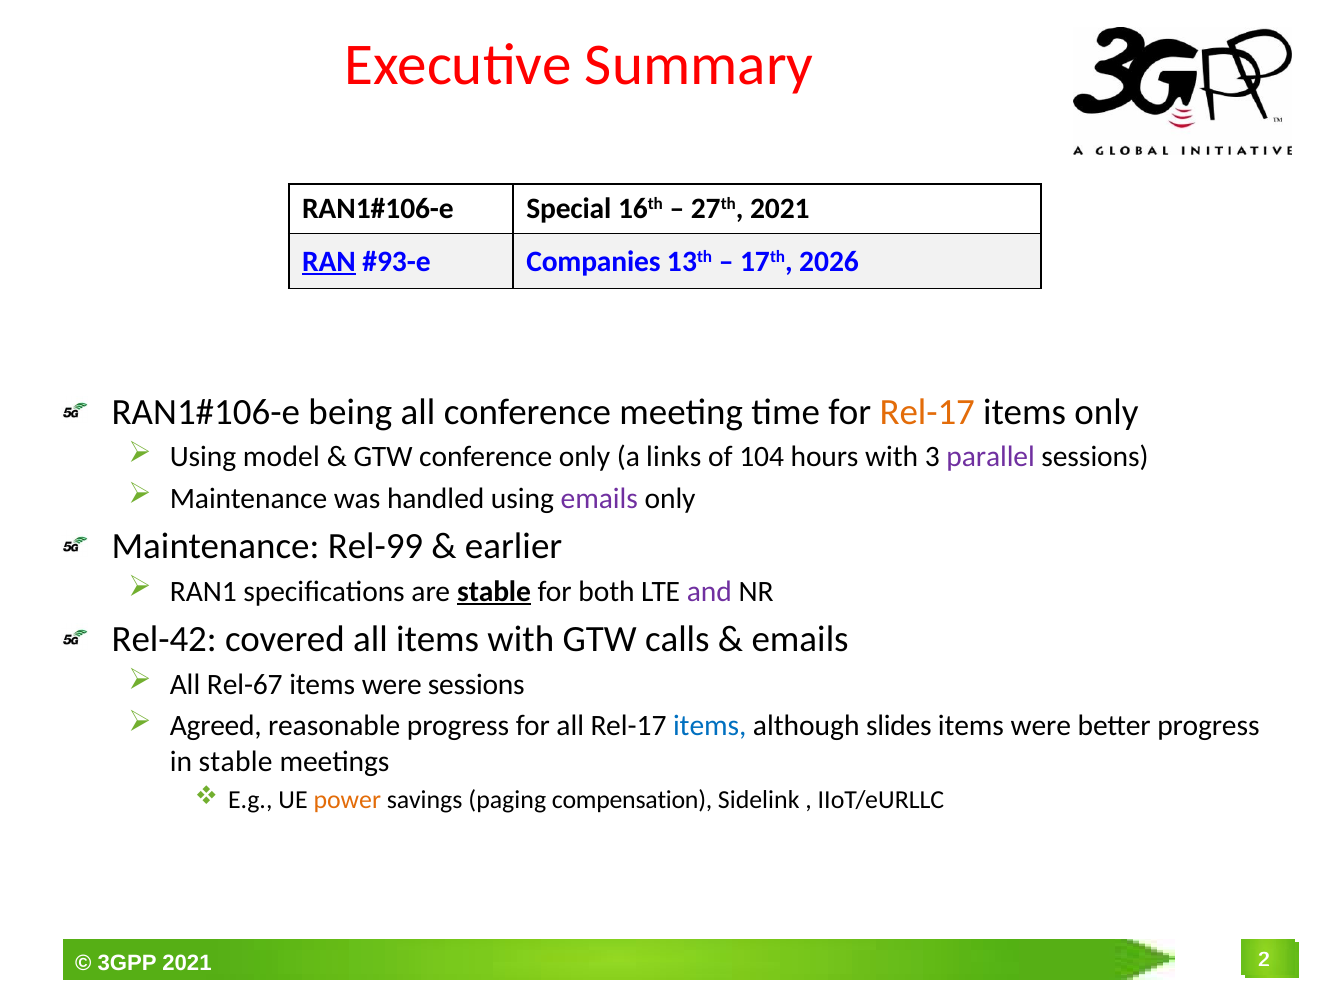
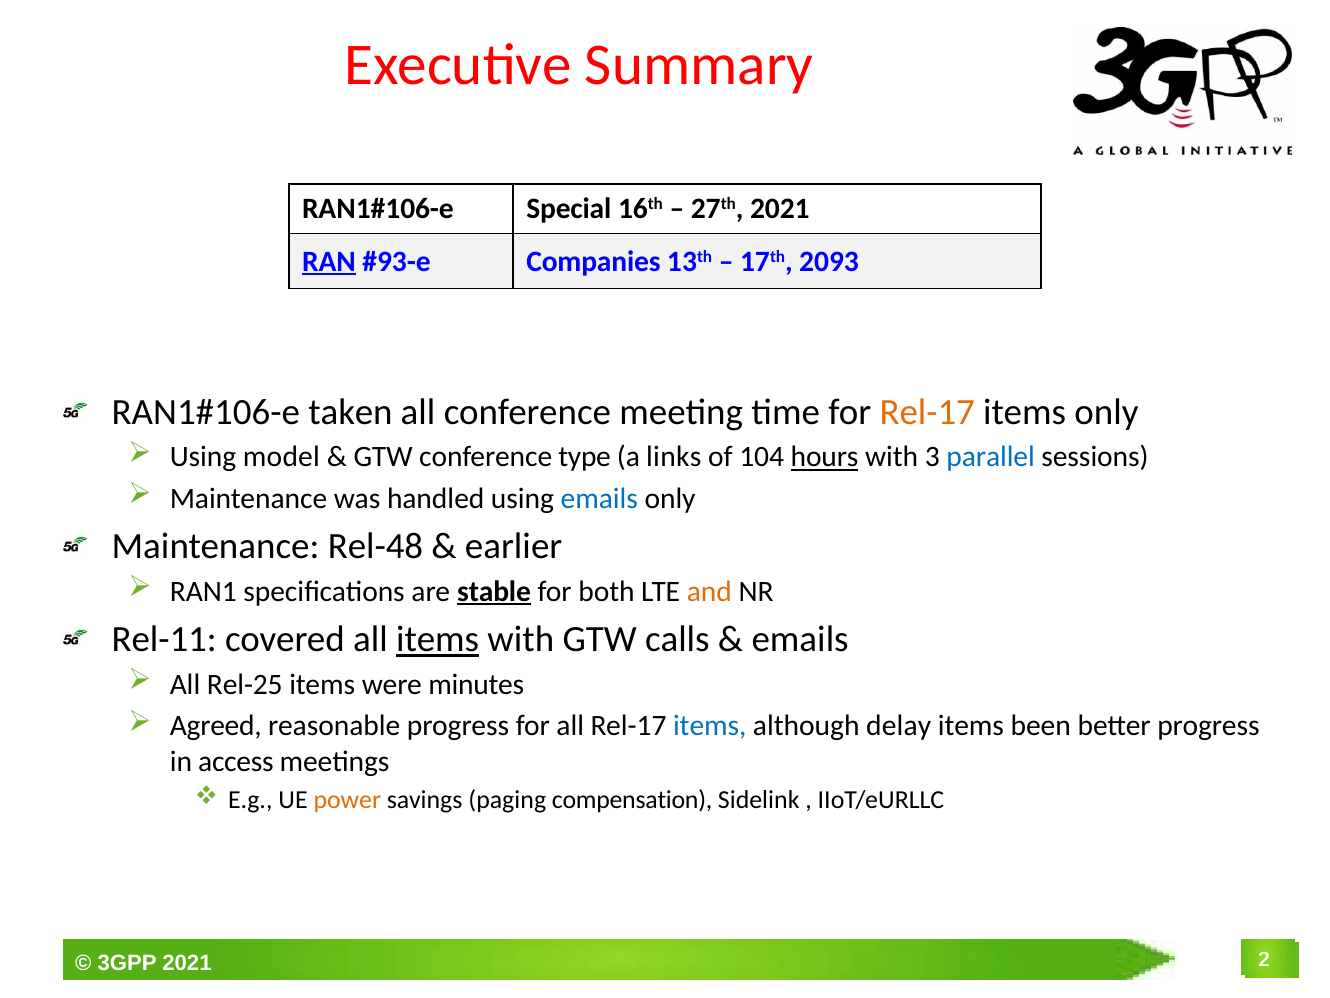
2026: 2026 -> 2093 (829, 261)
being: being -> taken (351, 412)
conference only: only -> type (585, 457)
hours underline: none -> present (825, 457)
parallel colour: purple -> blue (991, 457)
emails colour: purple -> blue (599, 498)
Rel-99: Rel-99 -> Rel-48 (376, 546)
and colour: purple -> orange (709, 591)
Rel-42: Rel-42 -> Rel-11 (164, 639)
items underline: none -> present (438, 639)
Rel-67: Rel-67 -> Rel-25 (245, 684)
were sessions: sessions -> minutes (476, 684)
slides: slides -> delay (899, 726)
were: were -> been (1041, 726)
in stable: stable -> access (236, 761)
